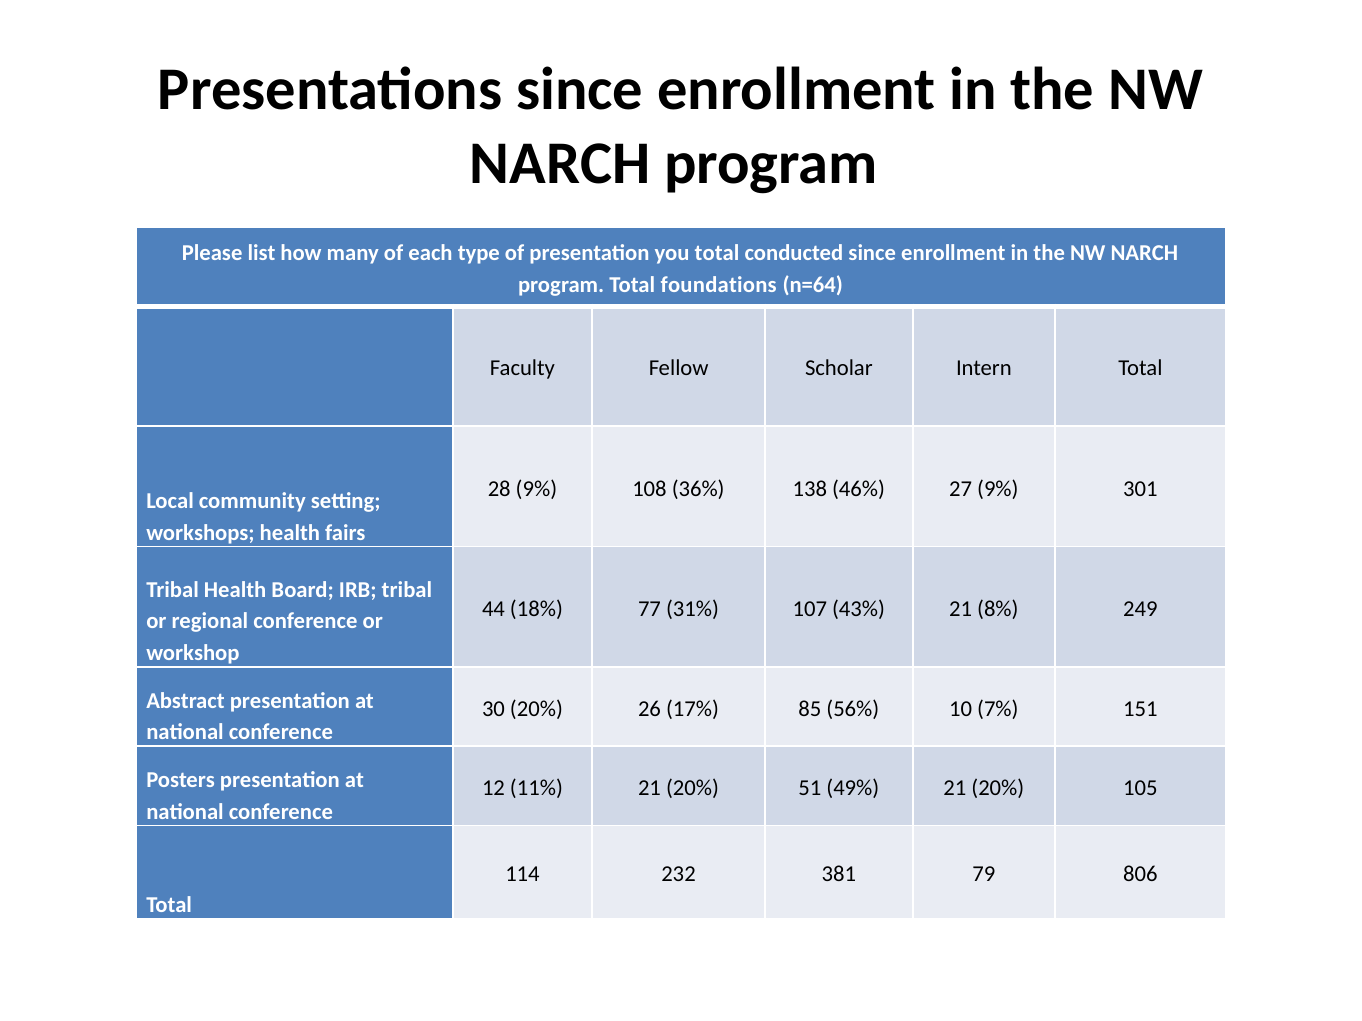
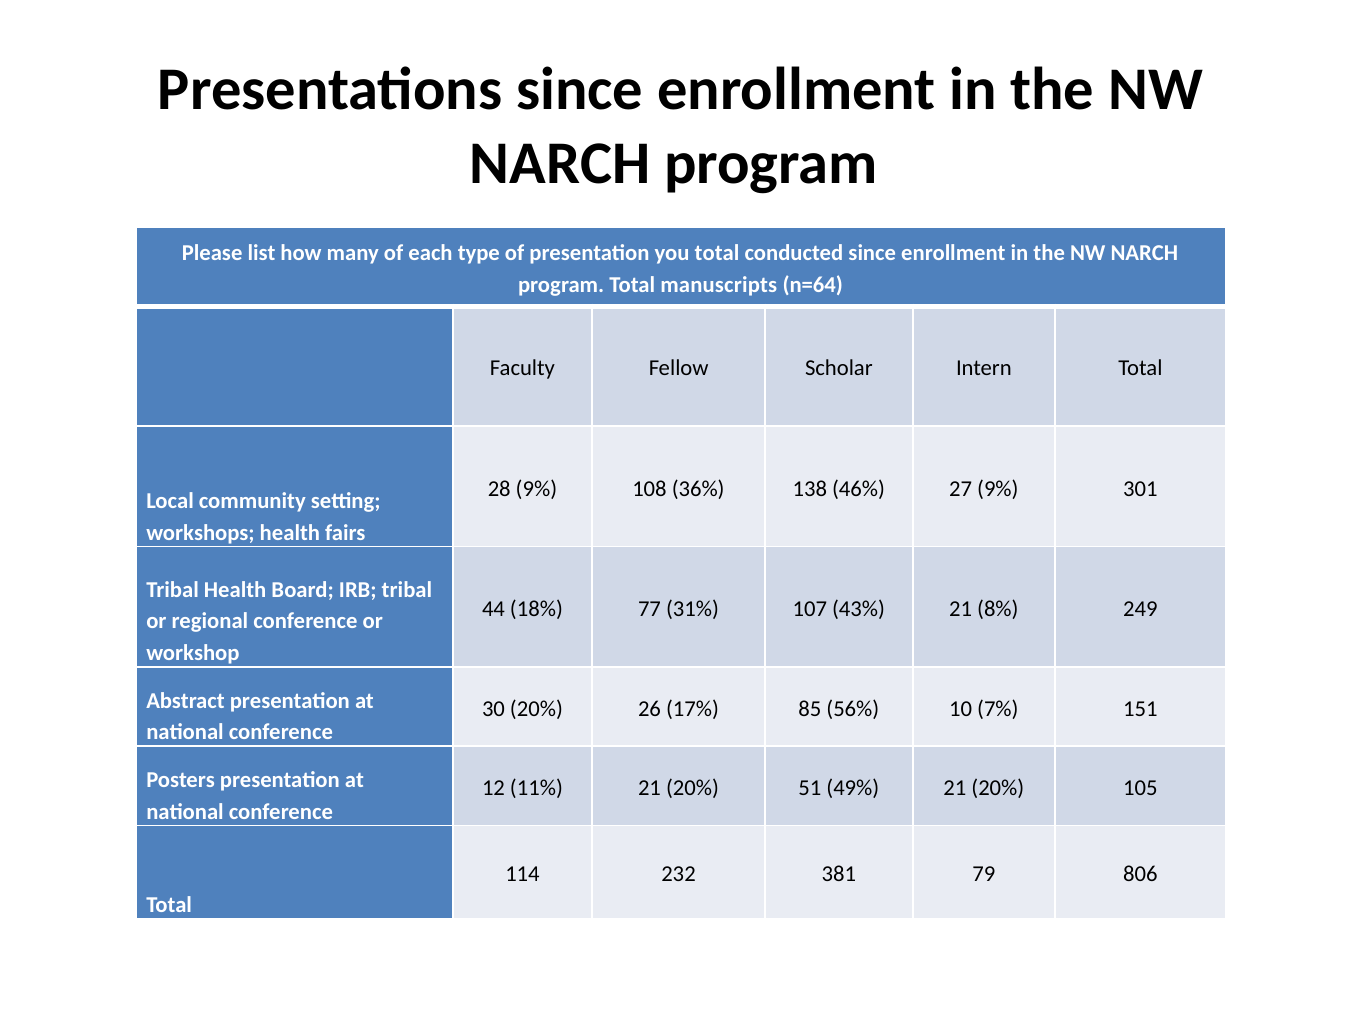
foundations: foundations -> manuscripts (719, 285)
